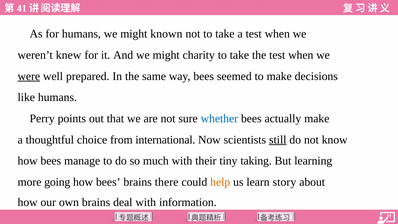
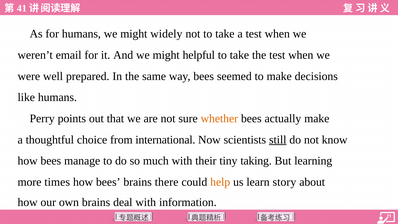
known: known -> widely (166, 34)
knew: knew -> email (69, 55)
charity: charity -> helpful (199, 55)
were underline: present -> none (29, 76)
whether colour: blue -> orange (219, 118)
going: going -> times (57, 182)
